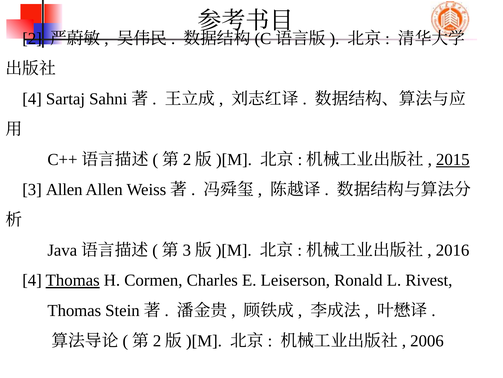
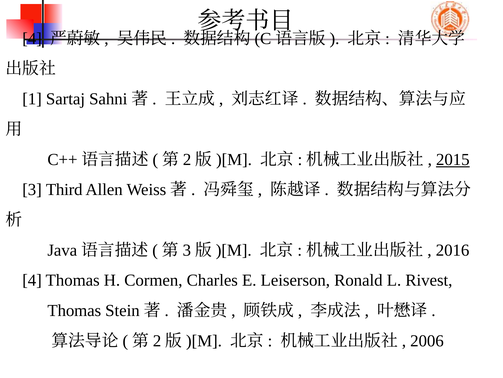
2: 2 -> 4 (32, 38)
4: 4 -> 1 (32, 99)
3 Allen: Allen -> Third (64, 189)
Thomas underline: present -> none (73, 280)
